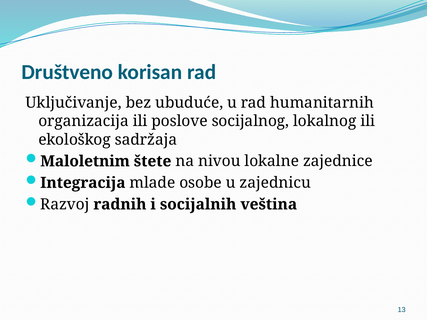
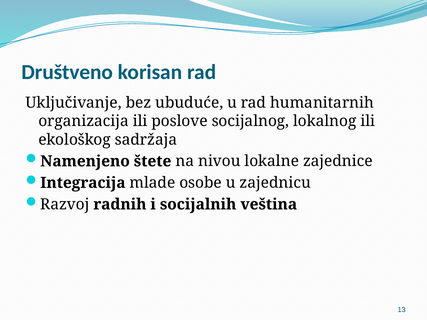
Maloletnim: Maloletnim -> Namenjeno (85, 161)
